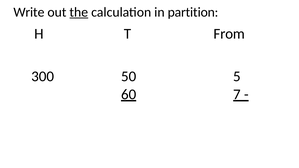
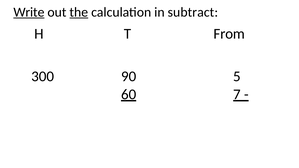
Write underline: none -> present (29, 12)
partition: partition -> subtract (193, 12)
50: 50 -> 90 (129, 76)
